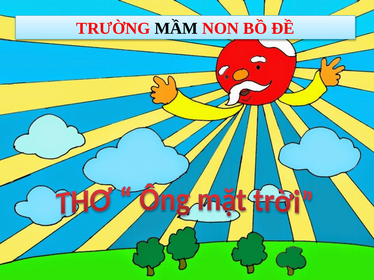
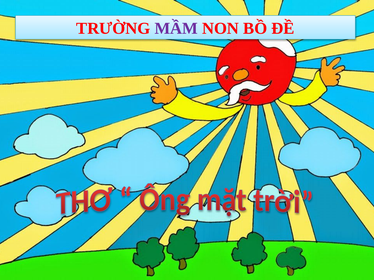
MẦM colour: black -> purple (176, 29)
